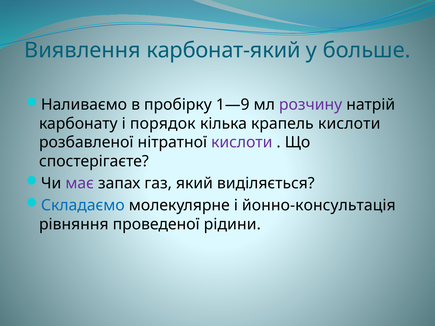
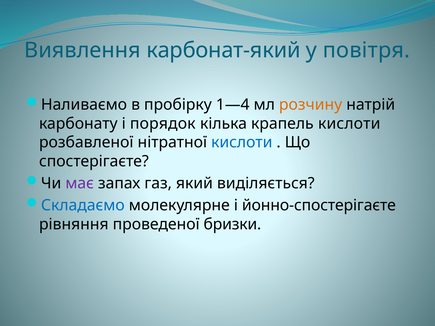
больше: больше -> повітря (367, 50)
1—9: 1—9 -> 1—4 (233, 105)
розчину colour: purple -> orange (311, 105)
кислоти colour: purple -> blue (242, 143)
йонно-консультація: йонно-консультація -> йонно-спостерігаєте (319, 205)
рідини: рідини -> бризки (232, 224)
